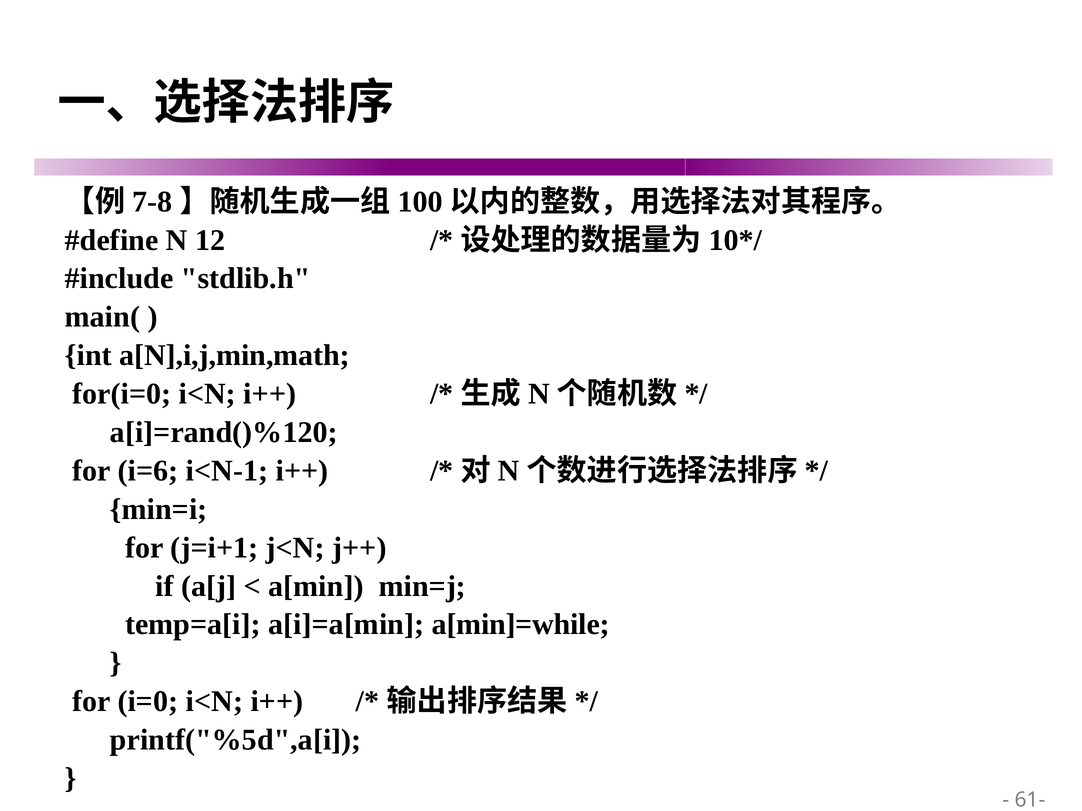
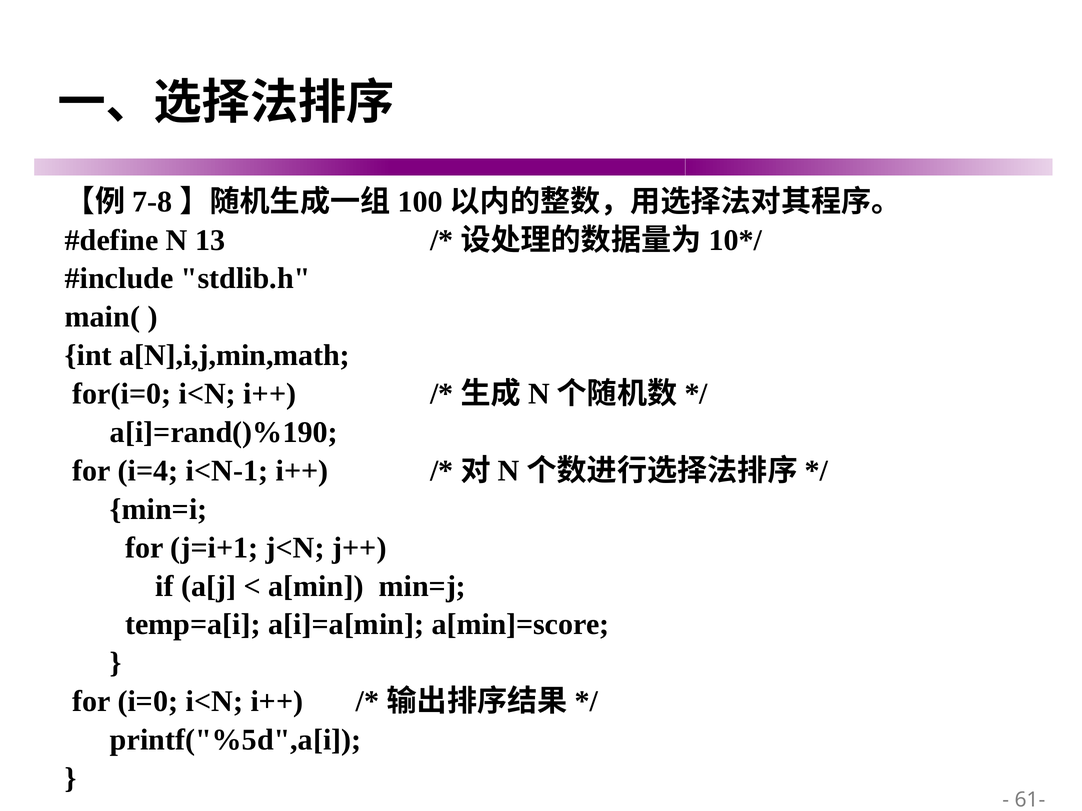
12: 12 -> 13 (210, 240)
a[i]=rand()%120: a[i]=rand()%120 -> a[i]=rand()%190 (224, 433)
i=6: i=6 -> i=4 (148, 471)
a[min]=while: a[min]=while -> a[min]=score (521, 625)
